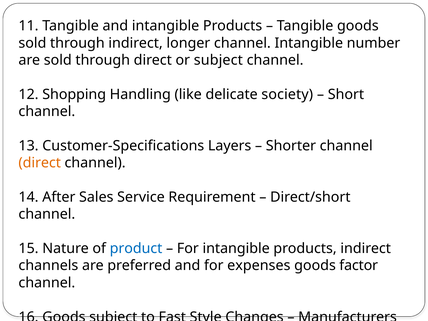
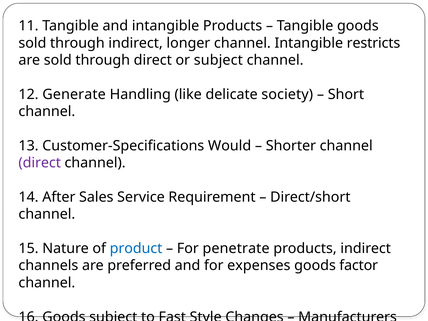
number: number -> restricts (374, 43)
Shopping: Shopping -> Generate (74, 94)
Layers: Layers -> Would (230, 146)
direct colour: orange -> purple (40, 163)
For intangible: intangible -> penetrate (236, 248)
